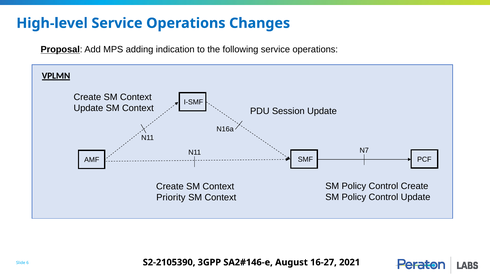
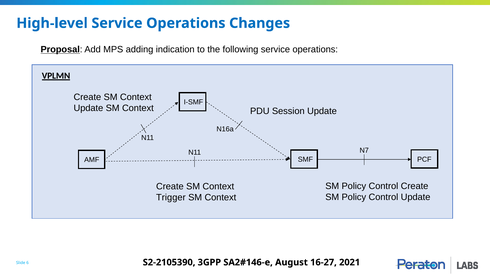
Priority: Priority -> Trigger (171, 197)
